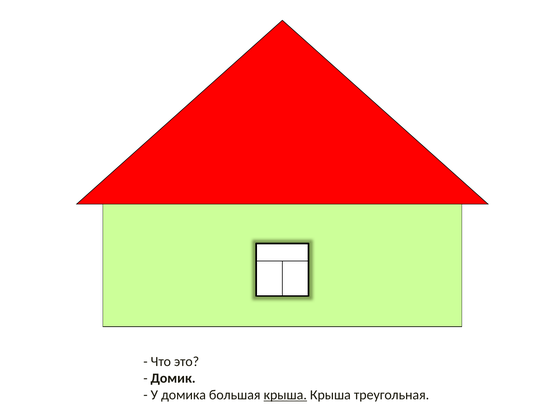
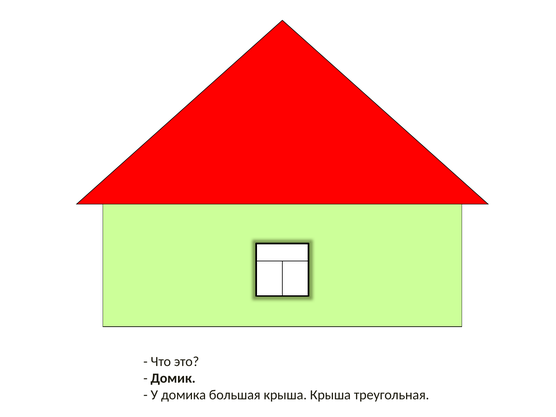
крыша underline: present -> none (285, 395)
